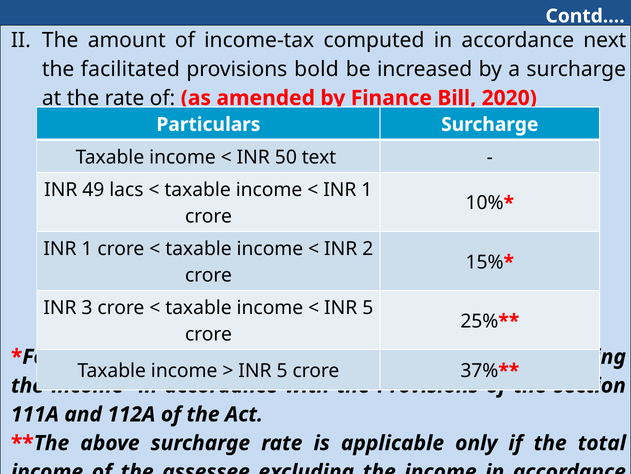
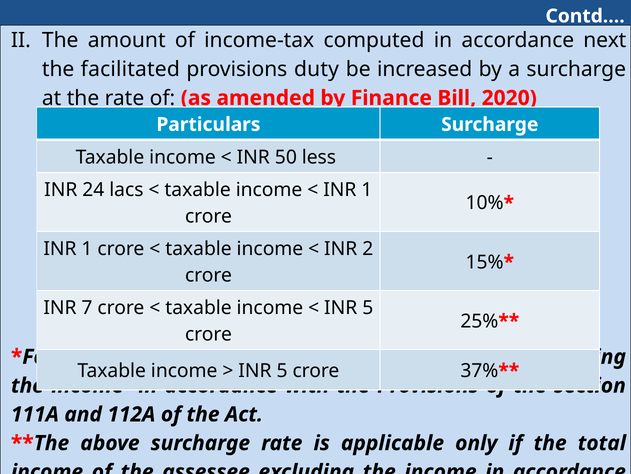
bold: bold -> duty (316, 69)
text: text -> less (319, 157)
49: 49 -> 24 (93, 190)
3: 3 -> 7 (87, 308)
